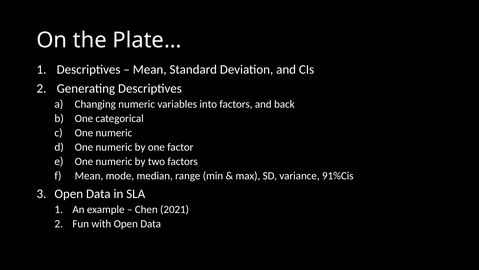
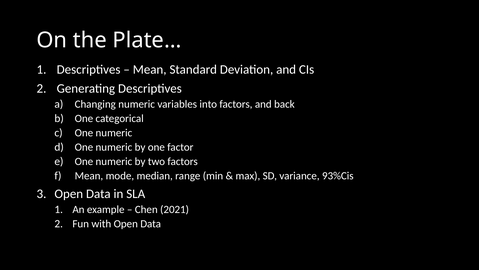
91%Cis: 91%Cis -> 93%Cis (338, 176)
